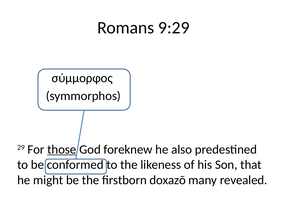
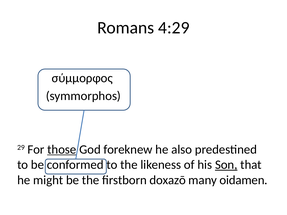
9:29: 9:29 -> 4:29 (174, 28)
Son underline: none -> present (226, 165)
revealed: revealed -> oidamen (244, 180)
